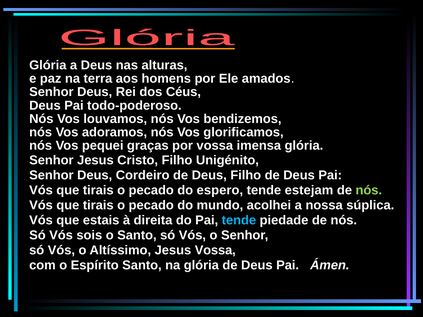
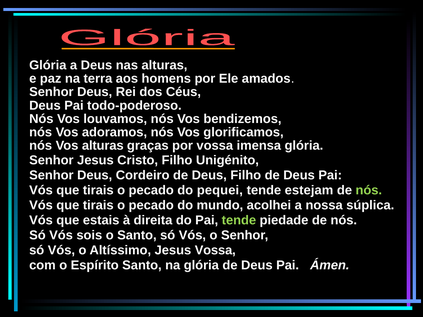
Vos pequei: pequei -> alturas (103, 146)
espero: espero -> pequei (220, 190)
tende colour: light blue -> light green (239, 220)
